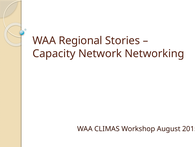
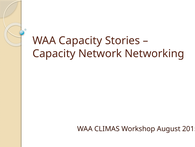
WAA Regional: Regional -> Capacity (80, 40)
